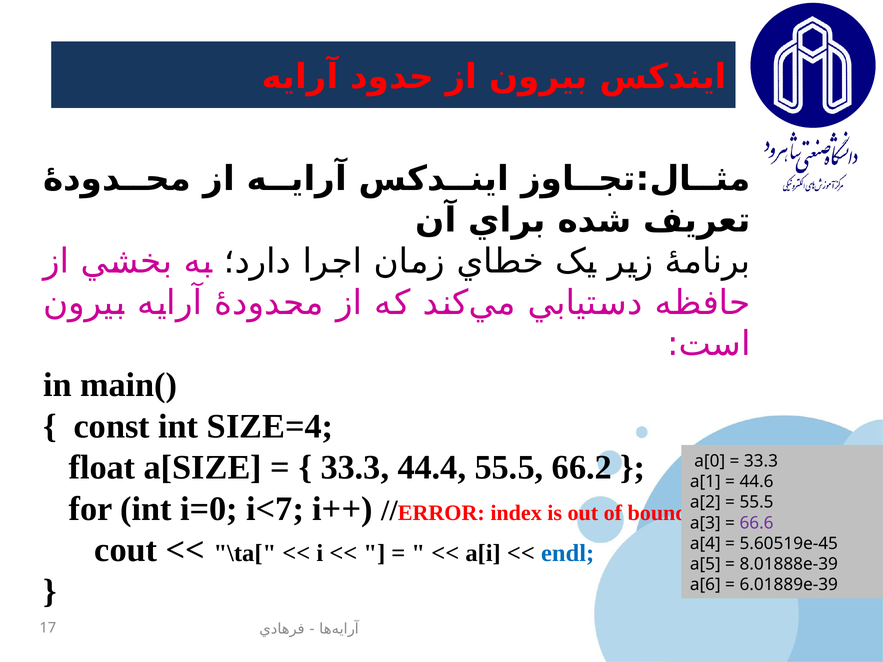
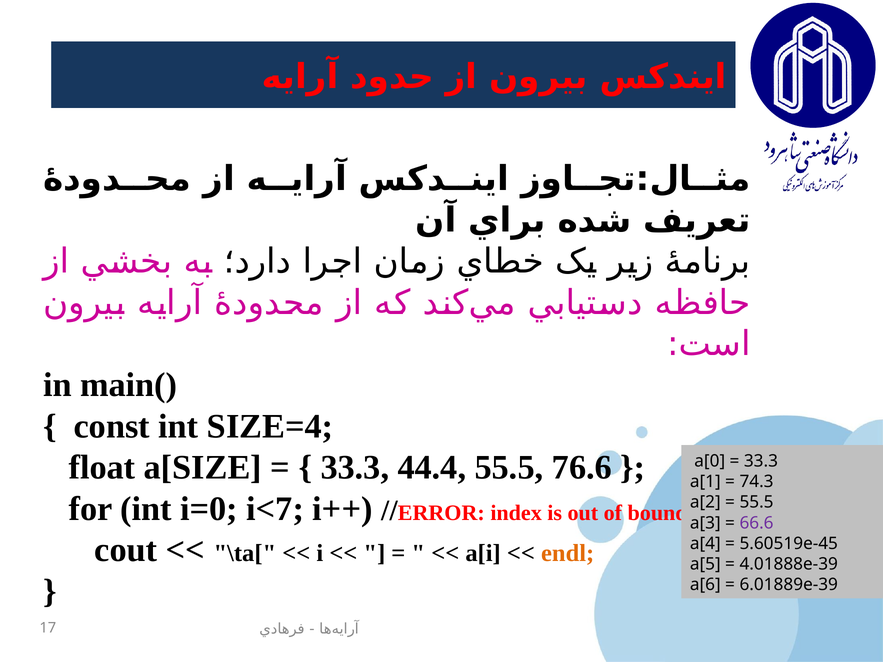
66.2: 66.2 -> 76.6 (582, 468)
44.6: 44.6 -> 74.3 (757, 482)
endl colour: blue -> orange (568, 553)
8.01888e-39: 8.01888e-39 -> 4.01888e-39 (789, 564)
